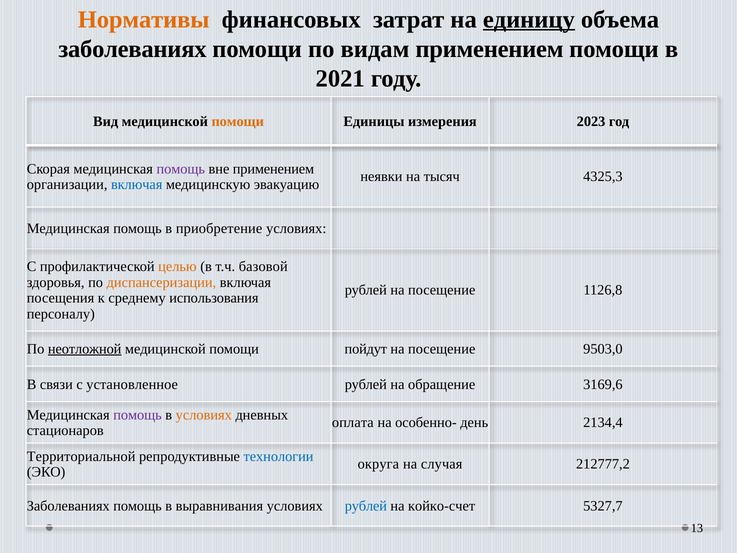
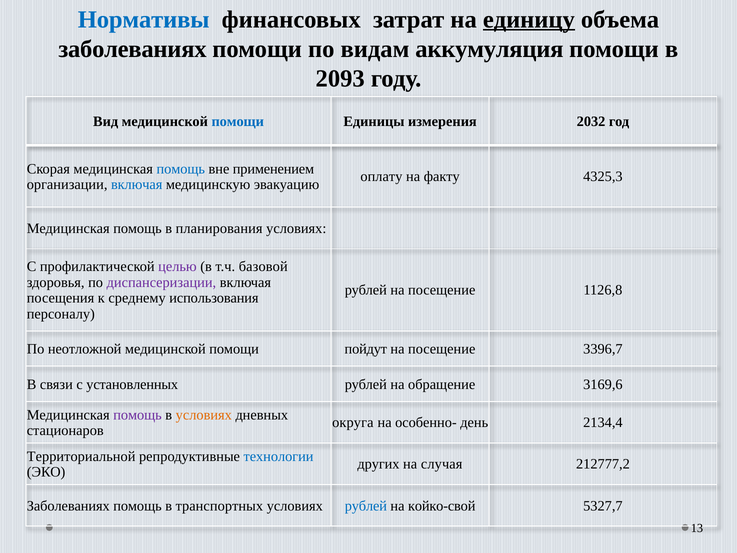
Нормативы colour: orange -> blue (144, 19)
видам применением: применением -> аккумуляция (489, 49)
2021: 2021 -> 2093 (340, 78)
помощи colour: orange -> blue (238, 121)
2023: 2023 -> 2032 (591, 121)
помощь colour: purple -> blue (181, 169)
неявки: неявки -> оплату (381, 177)
тысяч: тысяч -> факту (442, 177)
приобретение: приобретение -> планирования (219, 228)
целью colour: orange -> purple (177, 266)
диспансеризации colour: orange -> purple (161, 282)
неотложной underline: present -> none (85, 349)
9503,0: 9503,0 -> 3396,7 (603, 349)
установленное: установленное -> установленных (132, 384)
оплата: оплата -> округа (353, 423)
округа: округа -> других (378, 464)
выравнивания: выравнивания -> транспортных (219, 506)
койко-счет: койко-счет -> койко-свой (442, 506)
